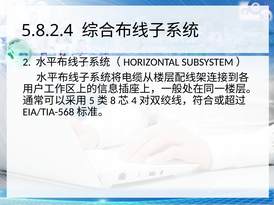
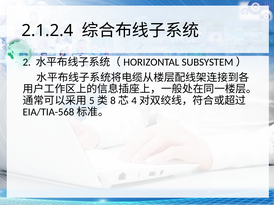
5.8.2.4: 5.8.2.4 -> 2.1.2.4 (47, 31)
